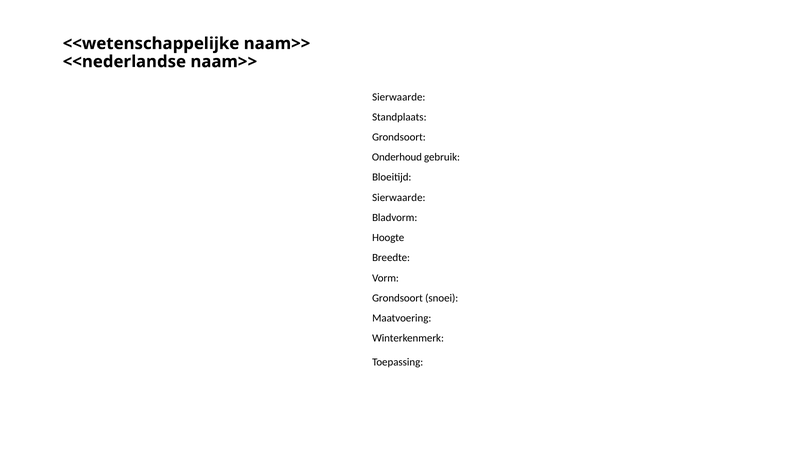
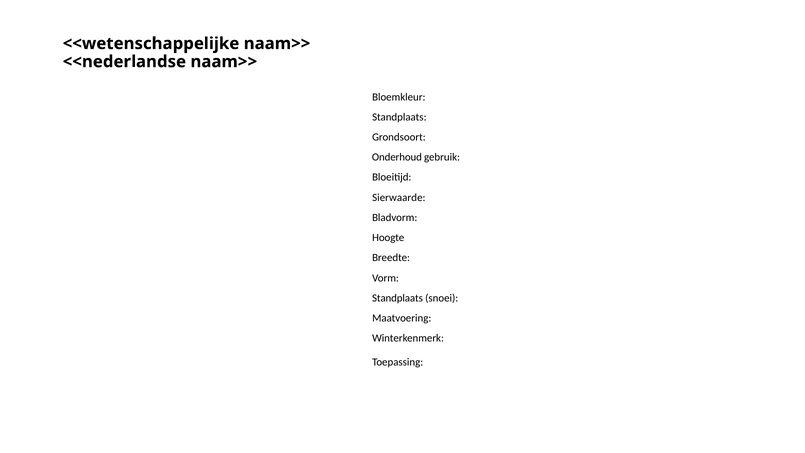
Sierwaarde: Sierwaarde -> Bloemkleur (399, 97)
Grondsoort: Grondsoort -> Standplaats (397, 298)
